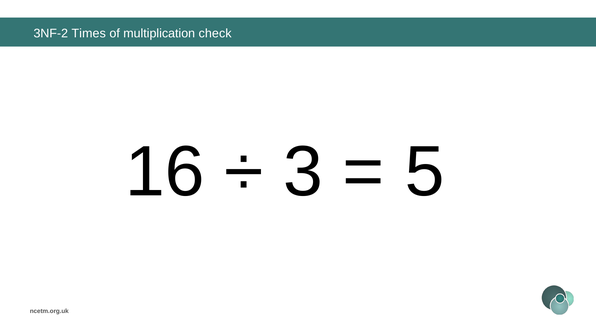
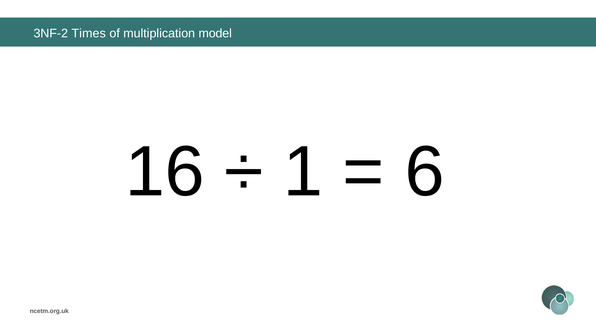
check: check -> model (215, 33)
3: 3 -> 1 (303, 172)
5: 5 -> 6 (425, 172)
